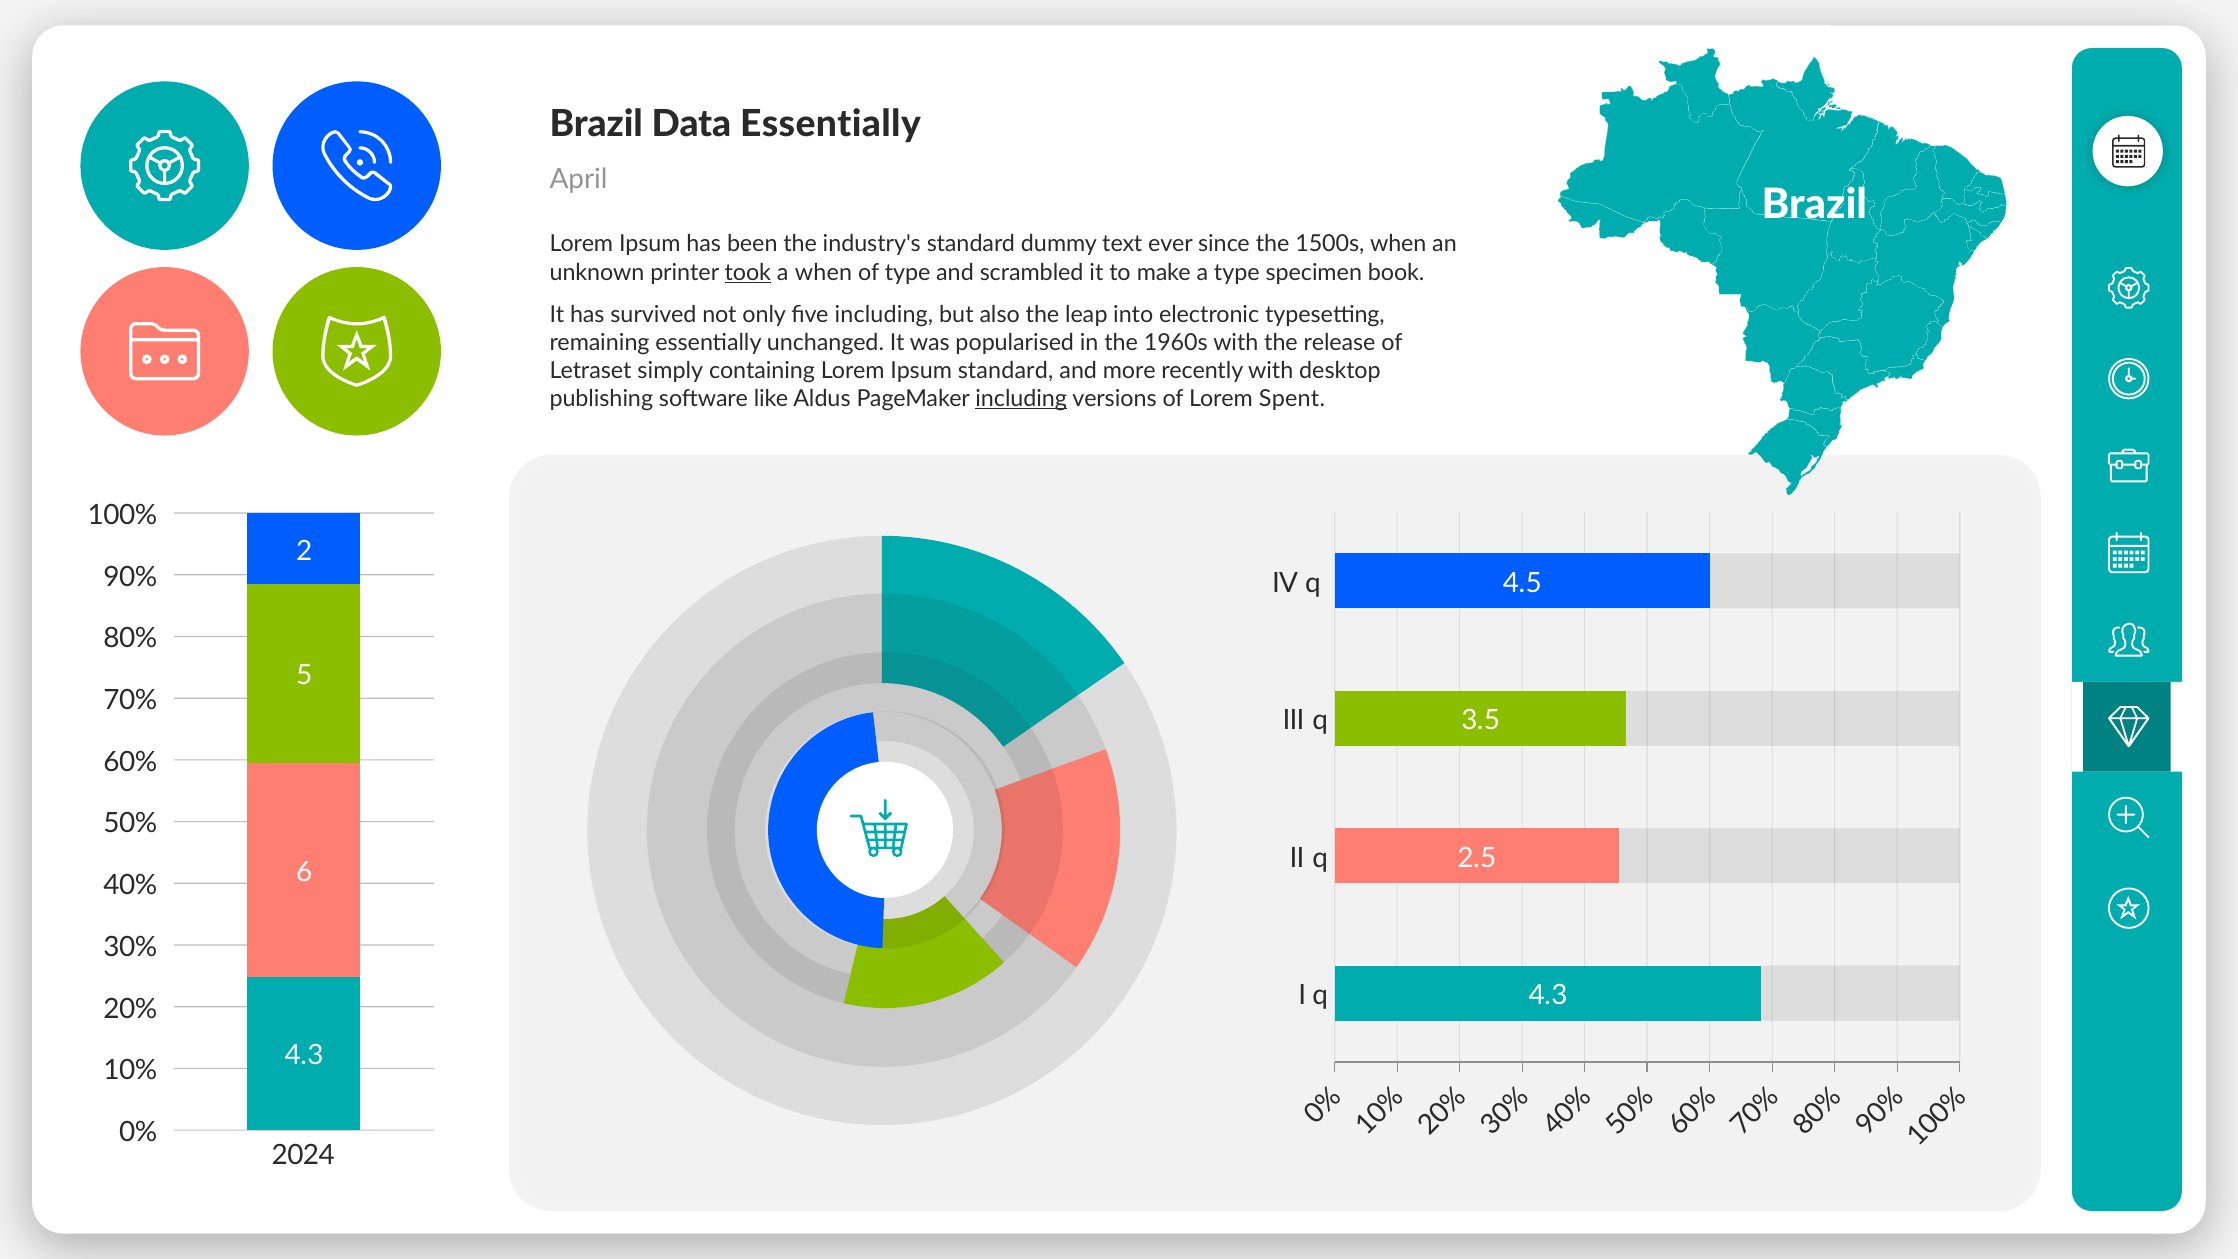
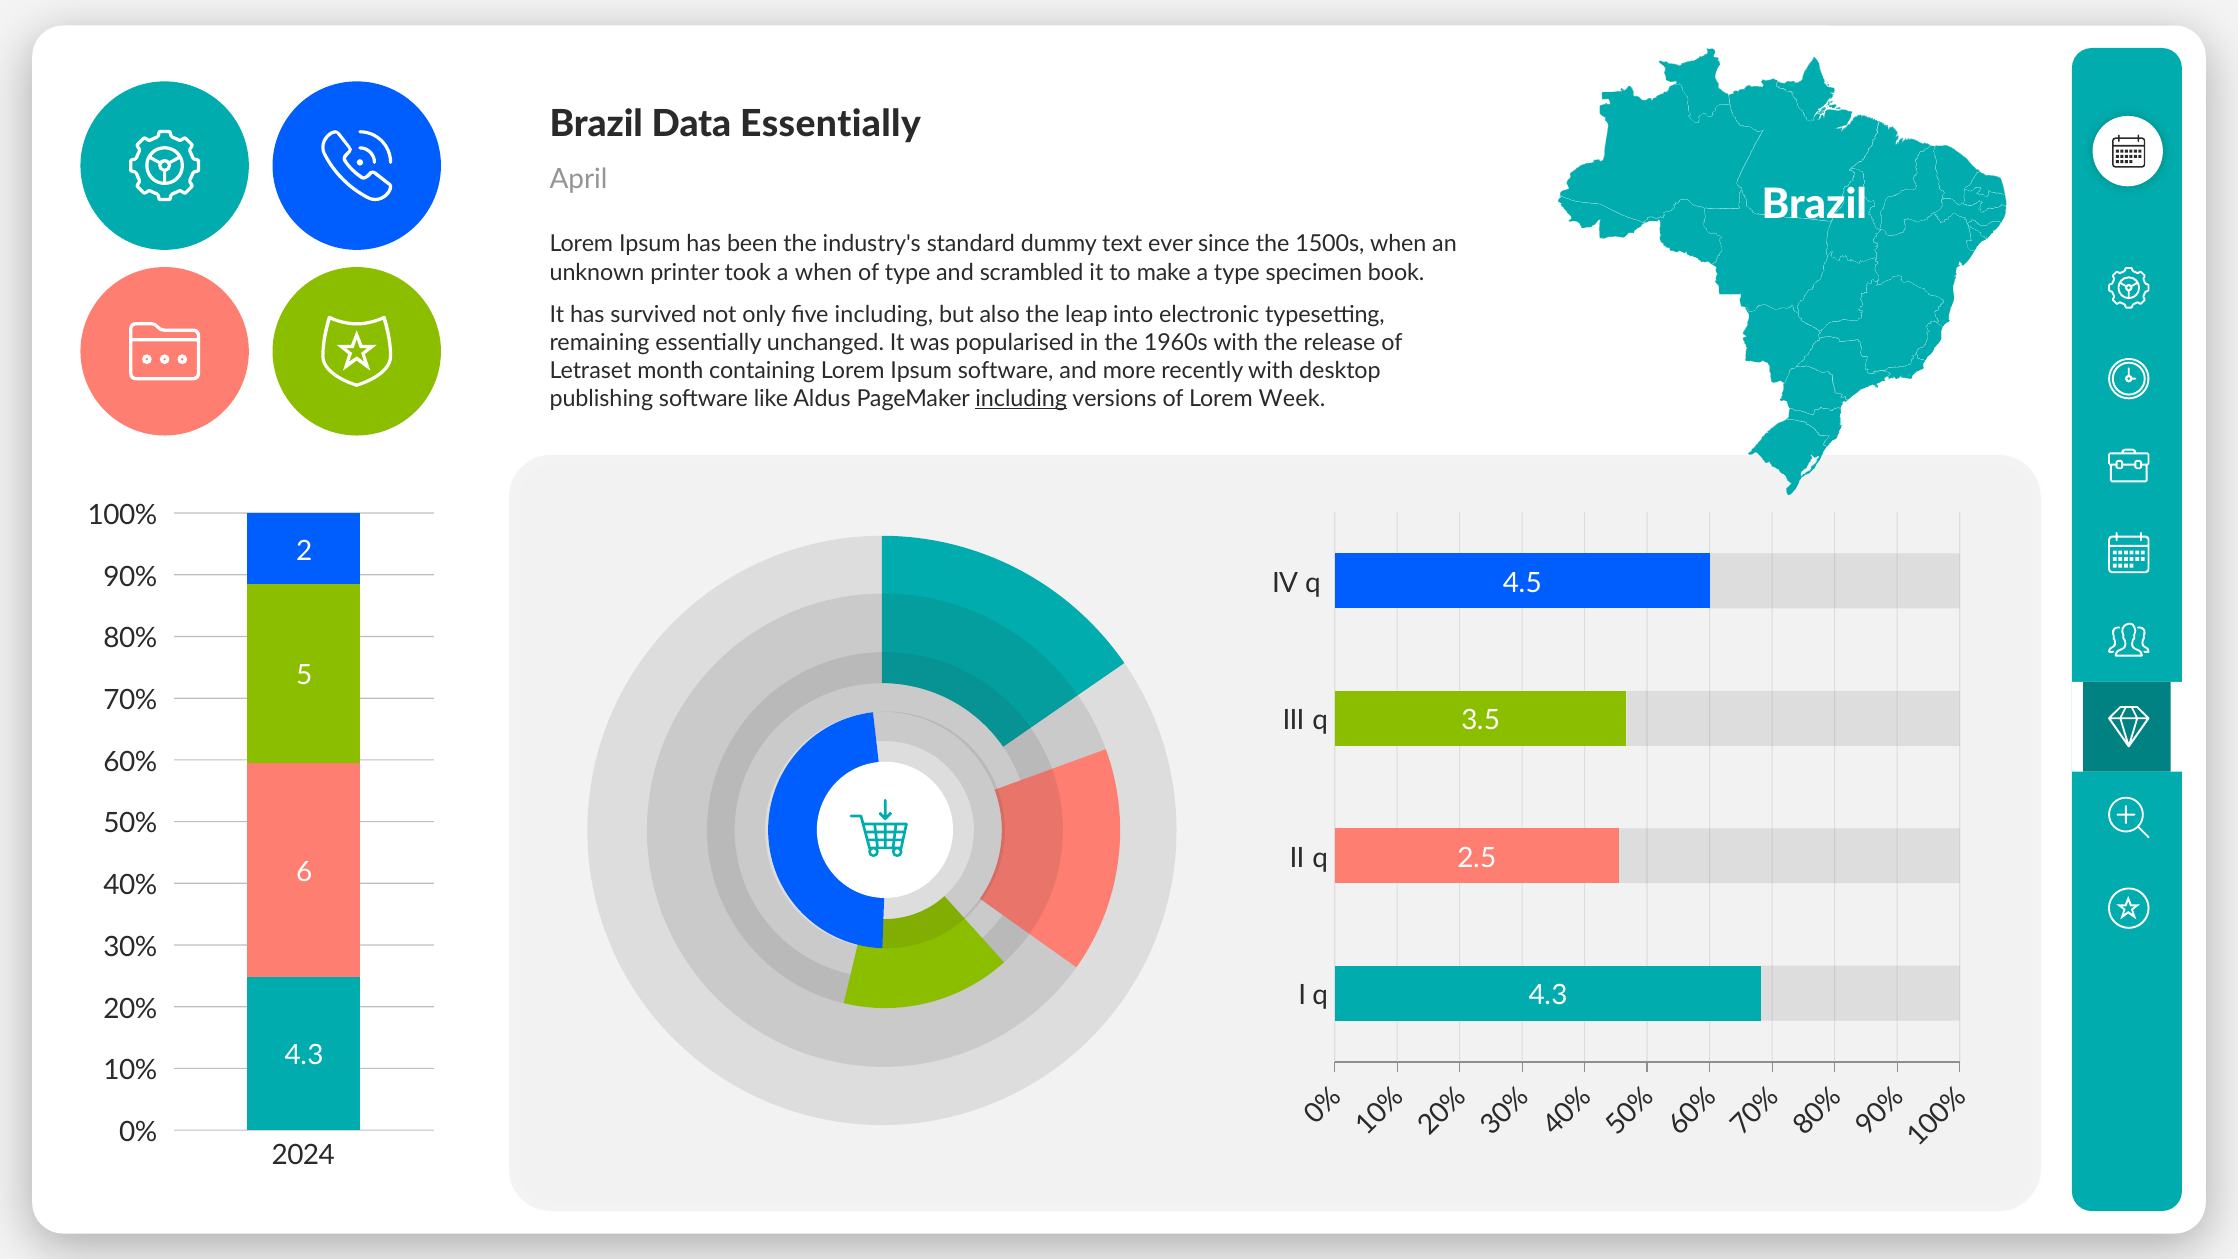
took underline: present -> none (748, 272)
simply: simply -> month (670, 370)
Ipsum standard: standard -> software (1006, 370)
Spent: Spent -> Week (1292, 398)
